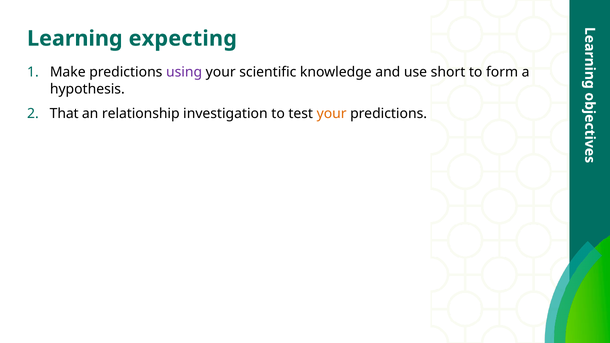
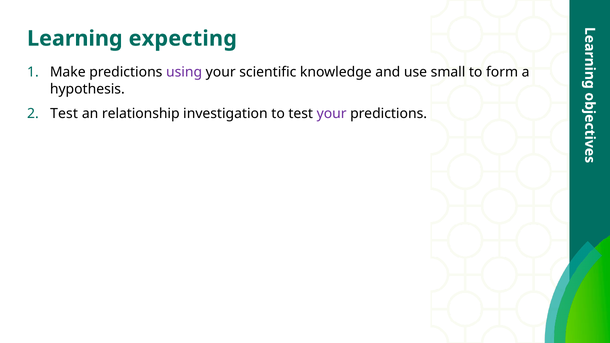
short: short -> small (448, 72)
That: That -> Test (64, 114)
your colour: orange -> purple (332, 114)
